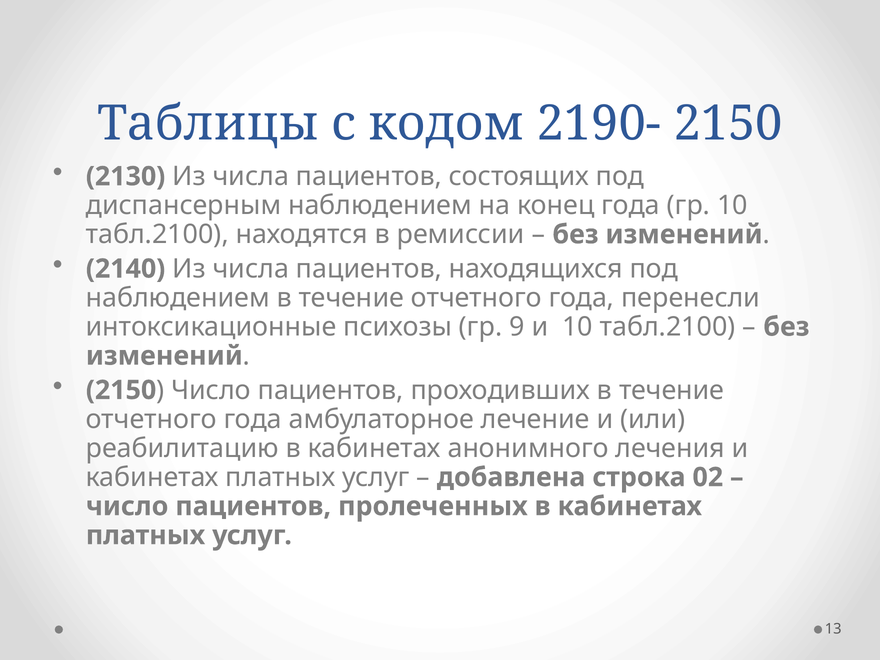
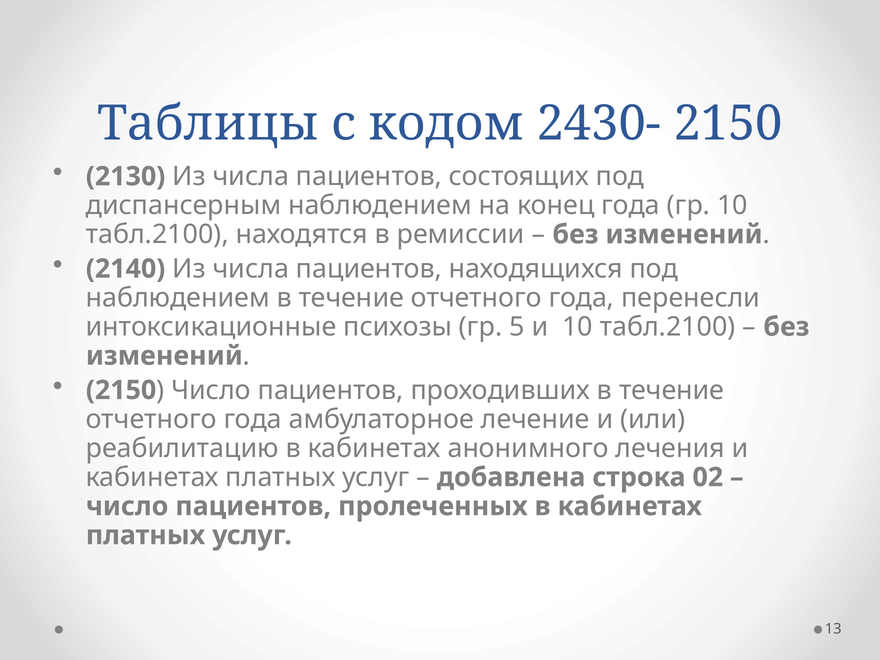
2190-: 2190- -> 2430- (599, 124)
9: 9 -> 5 (517, 327)
